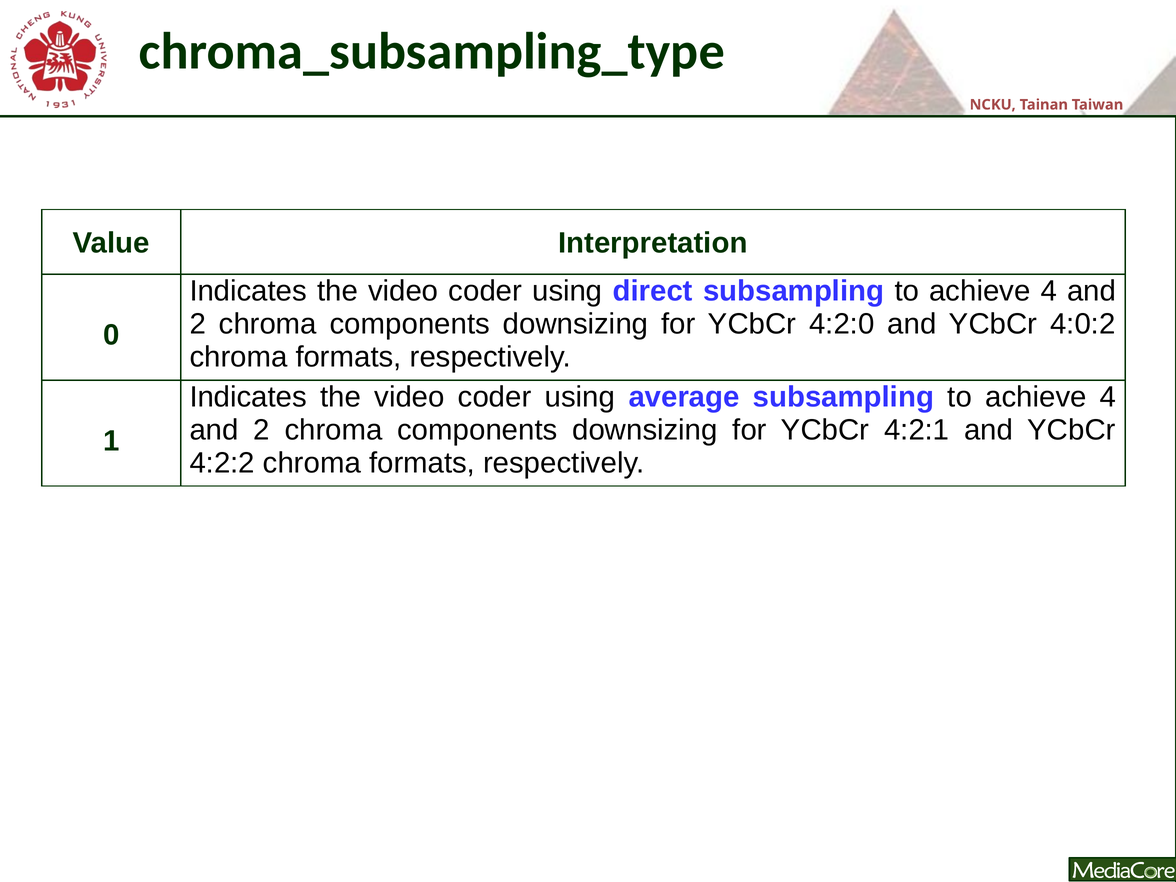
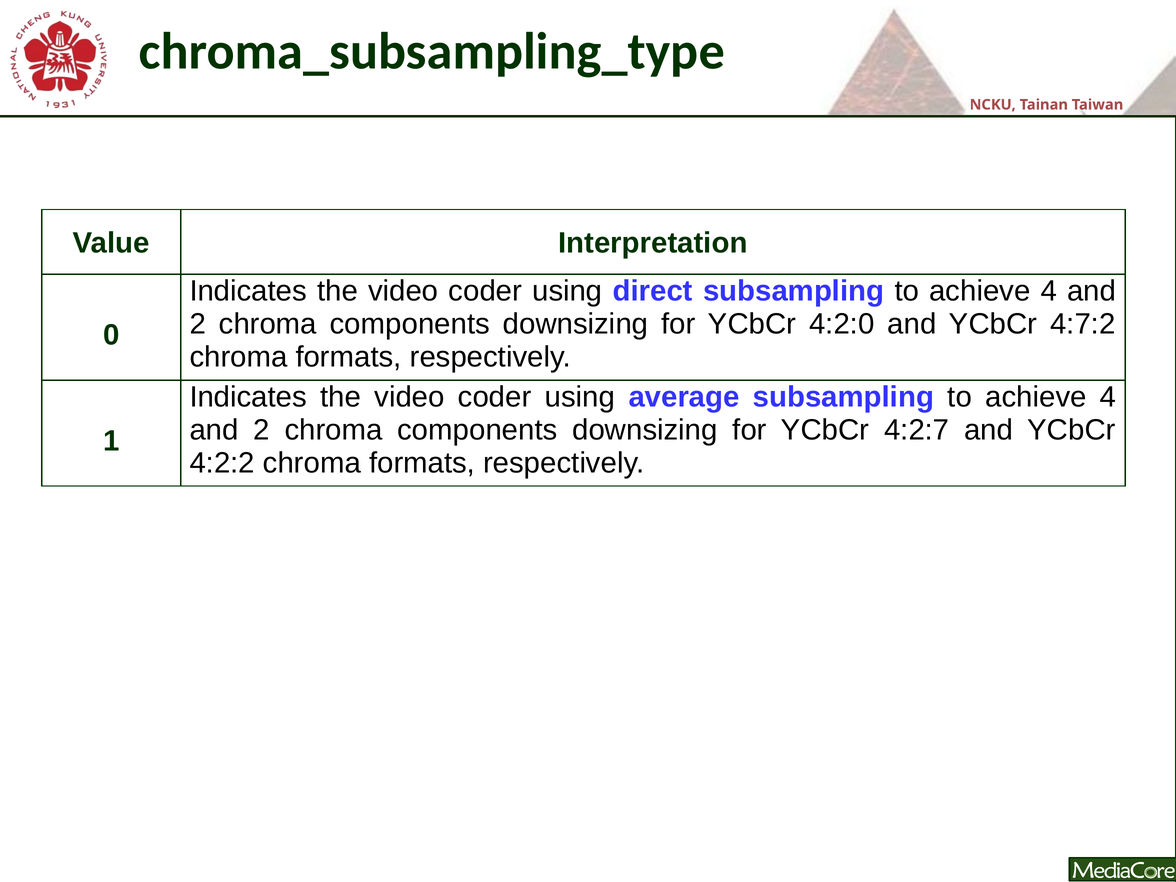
4:0:2: 4:0:2 -> 4:7:2 (1083, 324)
4:2:1: 4:2:1 -> 4:2:7 (917, 430)
